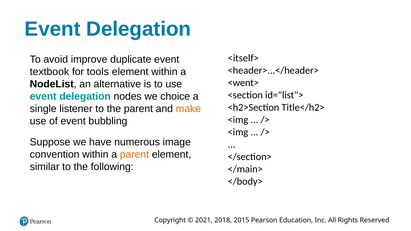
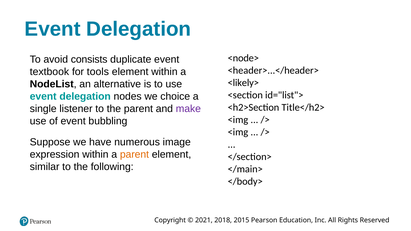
<itself>: <itself> -> <node> (243, 58)
improve: improve -> consists (89, 60)
<went>: <went> -> <likely> (243, 83)
make colour: orange -> purple (188, 109)
convention: convention -> expression (55, 154)
